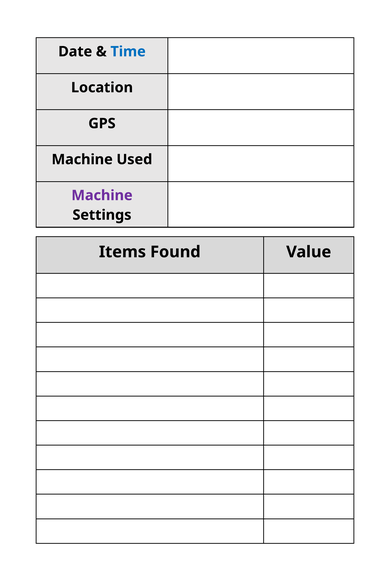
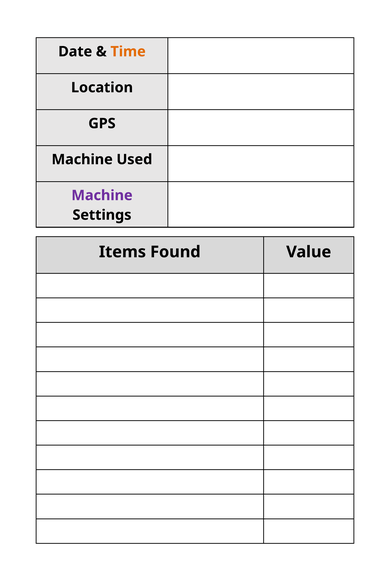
Time colour: blue -> orange (128, 52)
